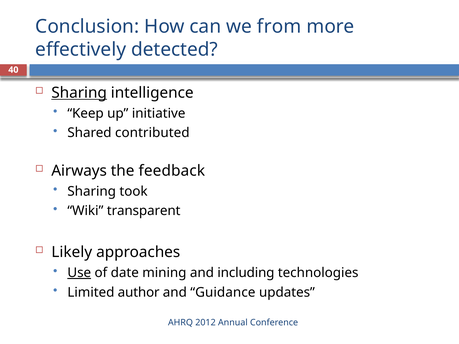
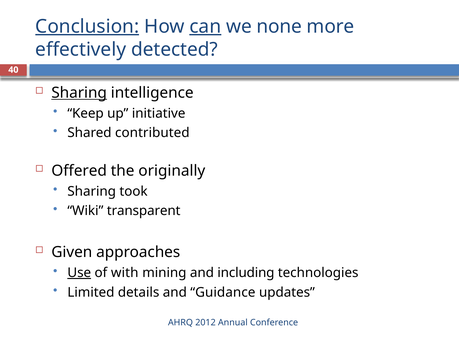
Conclusion underline: none -> present (87, 27)
can underline: none -> present (205, 27)
from: from -> none (279, 27)
Airways: Airways -> Offered (79, 171)
feedback: feedback -> originally (172, 171)
Likely: Likely -> Given (72, 252)
date: date -> with (125, 273)
author: author -> details (139, 293)
